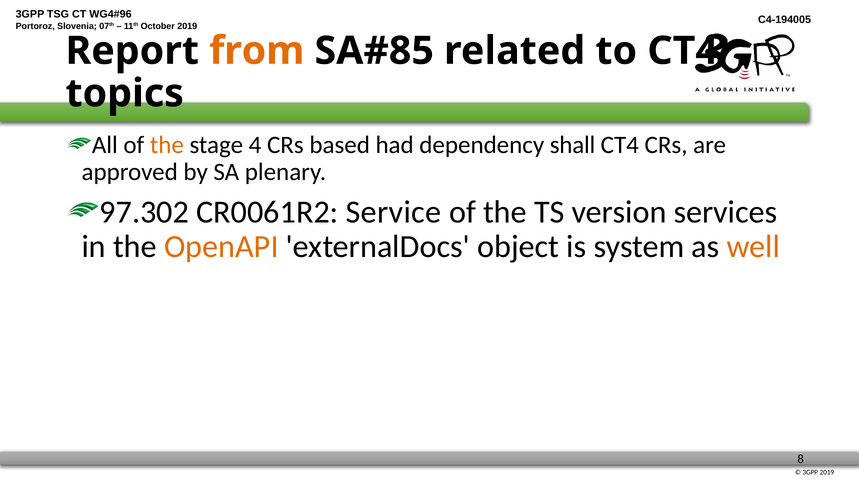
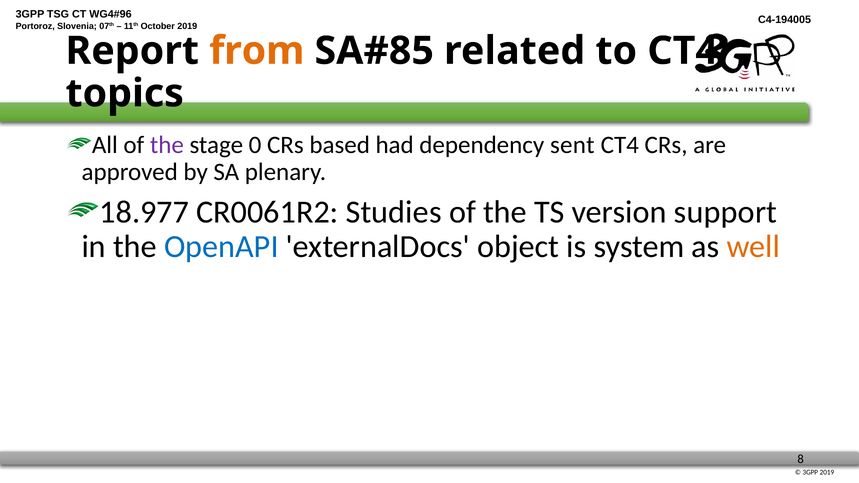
the colour: orange -> purple (167, 145)
4: 4 -> 0 (255, 145)
shall: shall -> sent (572, 145)
97.302: 97.302 -> 18.977 (144, 212)
Service: Service -> Studies (394, 212)
services: services -> support (725, 212)
OpenAPI colour: orange -> blue (221, 247)
